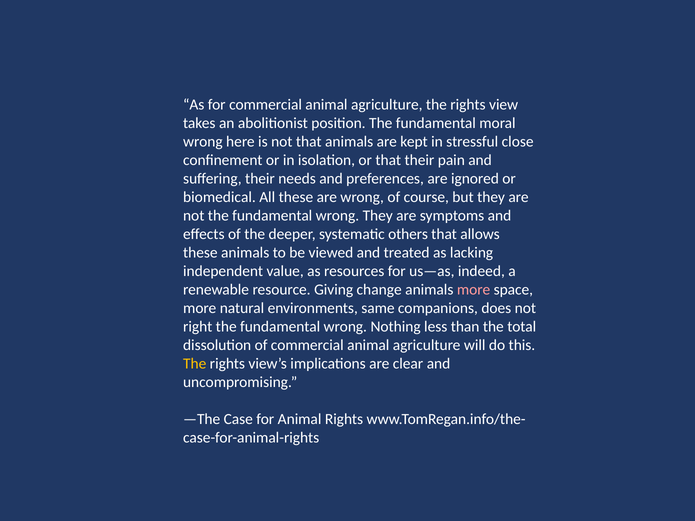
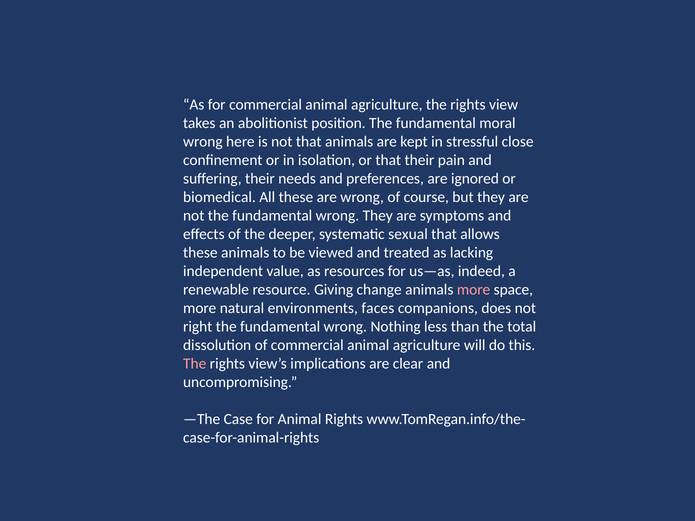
others: others -> sexual (408, 234)
same: same -> faces (378, 308)
The colour: yellow -> pink (195, 364)
